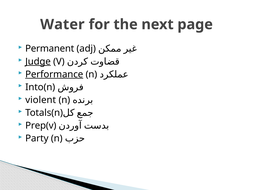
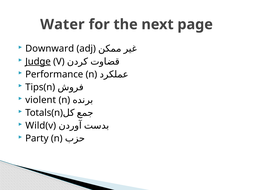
Permanent: Permanent -> Downward (50, 49)
Performance underline: present -> none (54, 74)
Into(n: Into(n -> Tips(n (40, 87)
Prep(v: Prep(v -> Wild(v (41, 125)
